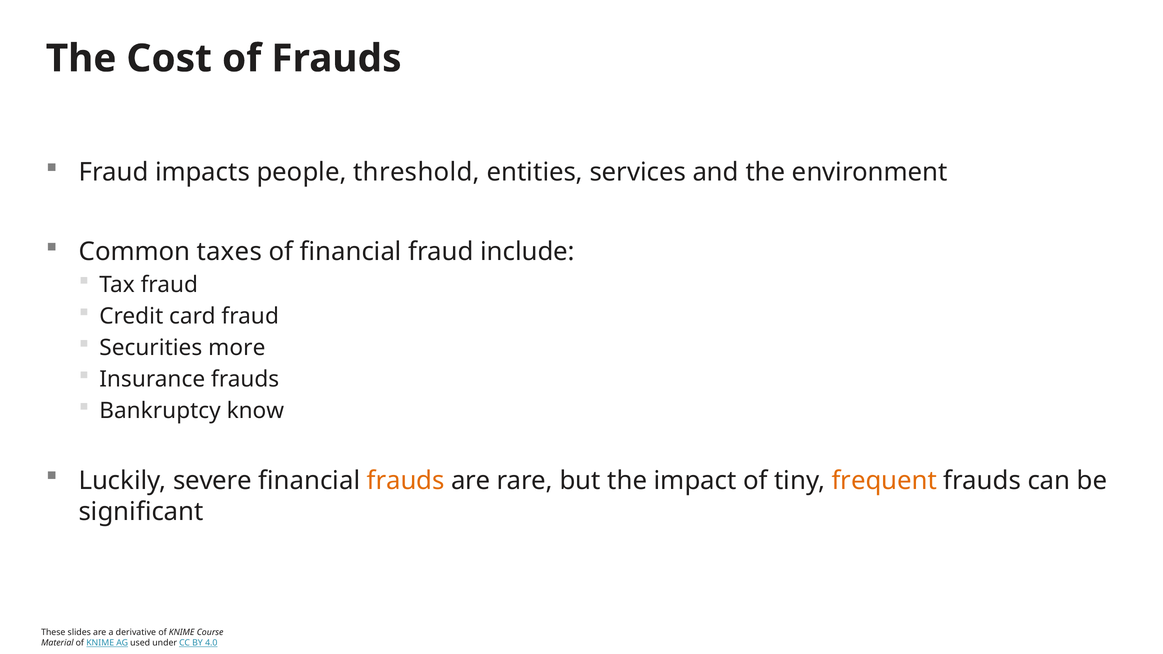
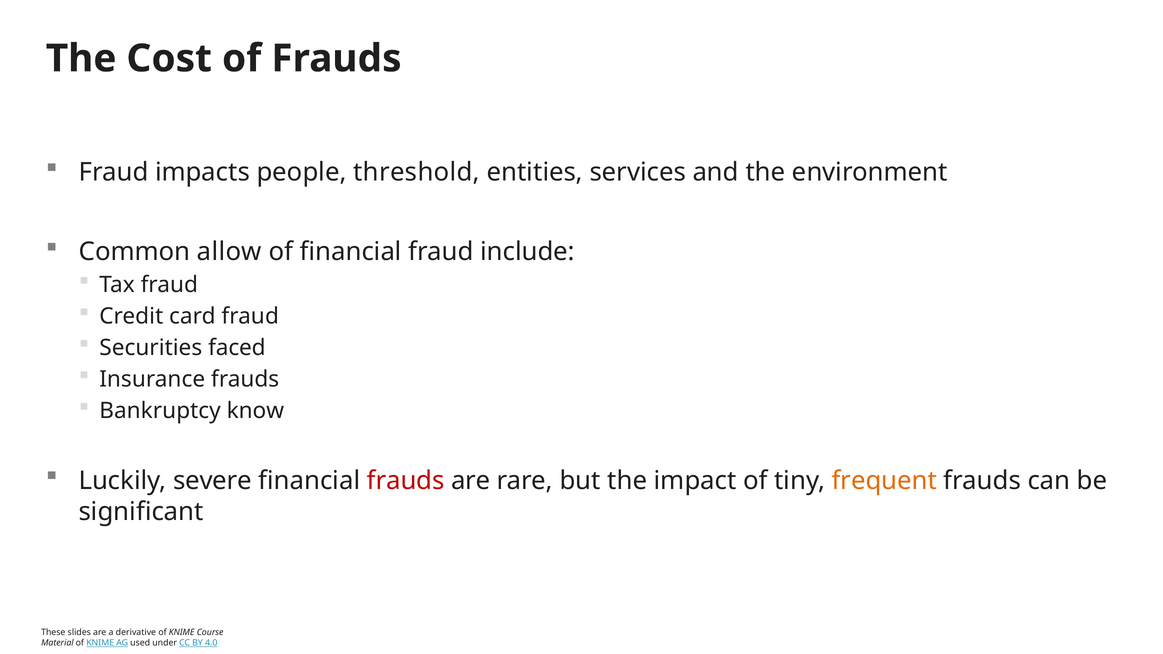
taxes: taxes -> allow (229, 252)
more: more -> faced (237, 348)
frauds colour: orange -> red (406, 481)
